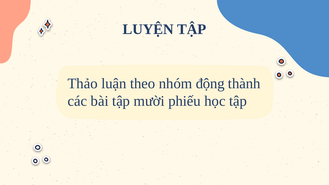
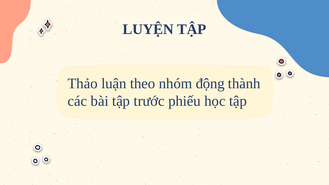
mười: mười -> trước (149, 101)
